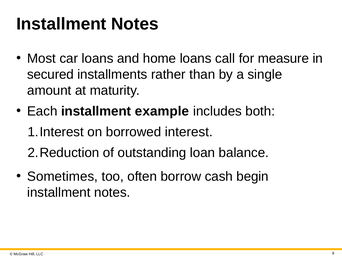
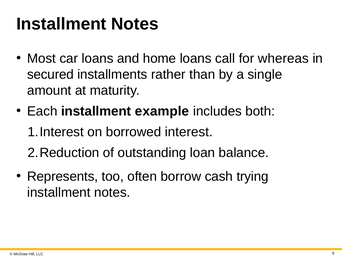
measure: measure -> whereas (283, 58)
Sometimes: Sometimes -> Represents (63, 176)
begin: begin -> trying (253, 176)
